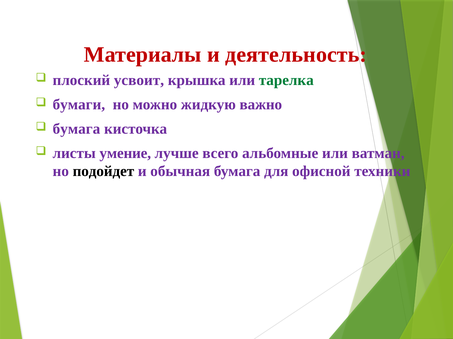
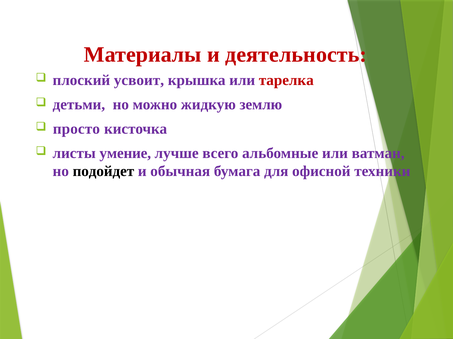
тарелка colour: green -> red (286, 80)
бумаги: бумаги -> детьми (79, 105)
важно: важно -> землю (261, 105)
бумага: бумага -> просто (76, 129)
